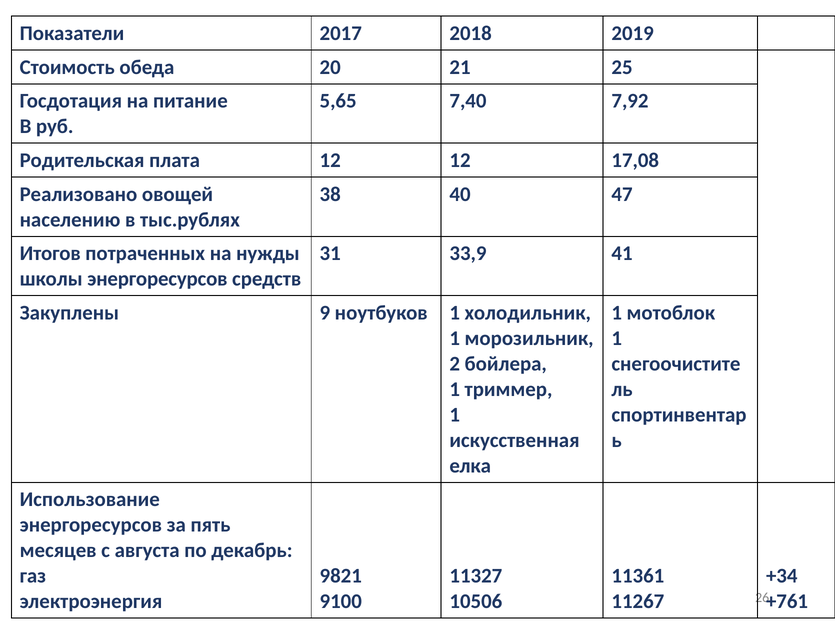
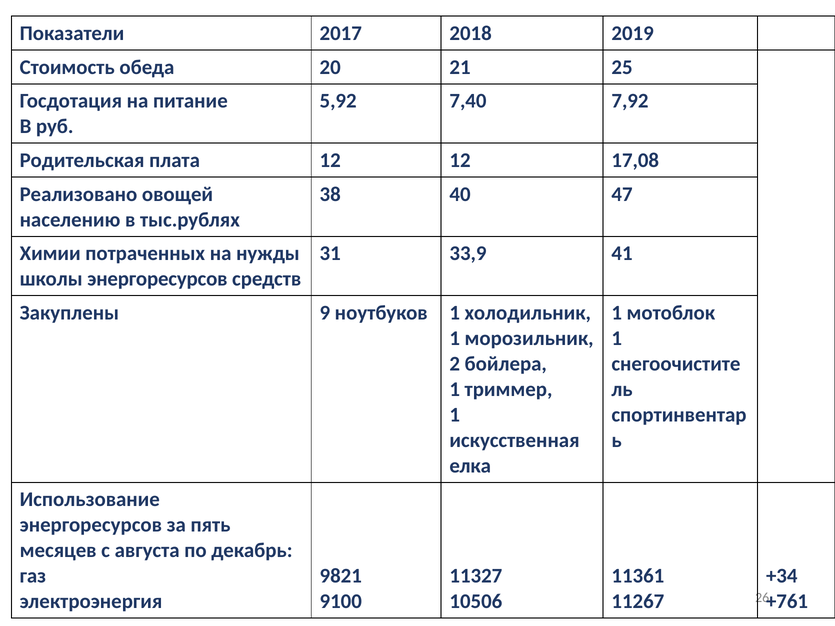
5,65: 5,65 -> 5,92 (338, 101)
Итогов: Итогов -> Химии (50, 254)
